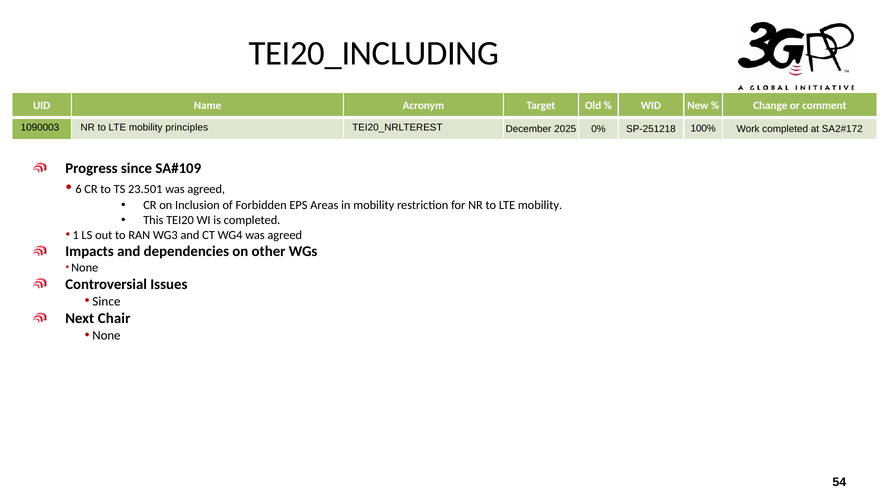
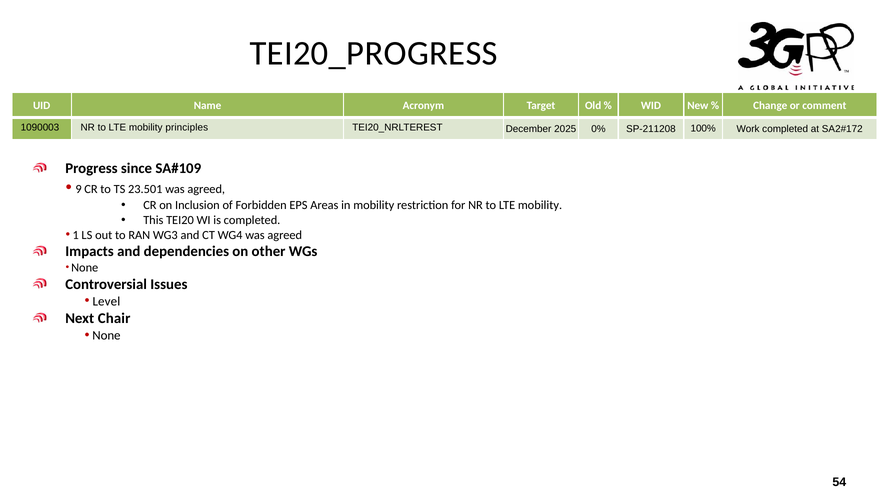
TEI20_INCLUDING: TEI20_INCLUDING -> TEI20_PROGRESS (374, 53)
SP-251218: SP-251218 -> SP-211208 (651, 129)
6: 6 -> 9 (79, 189)
Since: Since -> Level (106, 301)
